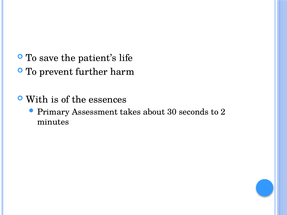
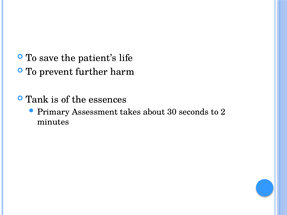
With: With -> Tank (37, 100)
